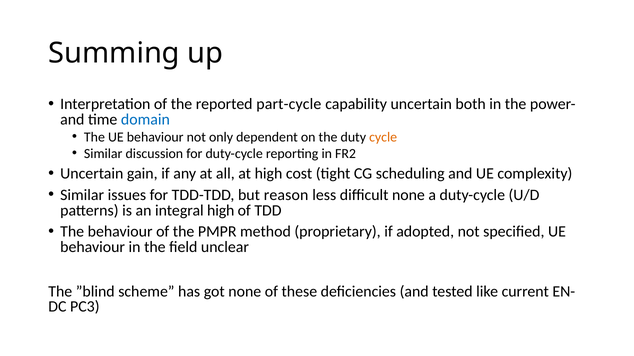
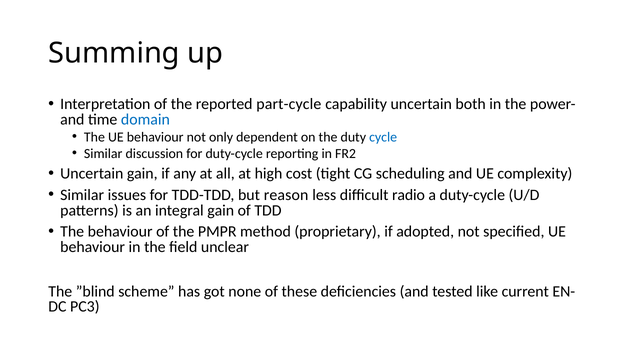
cycle colour: orange -> blue (383, 137)
difficult none: none -> radio (409, 195)
integral high: high -> gain (221, 211)
